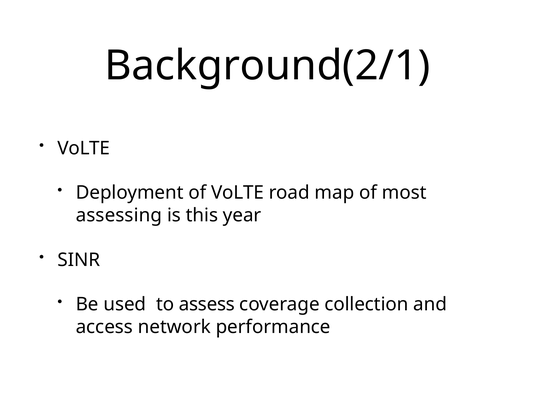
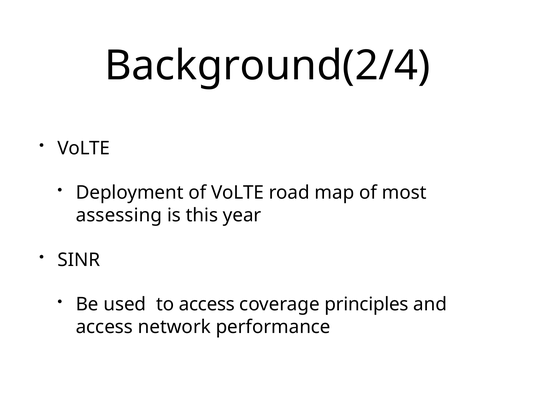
Background(2/1: Background(2/1 -> Background(2/4 (267, 66)
to assess: assess -> access (207, 305)
collection: collection -> principles (367, 305)
